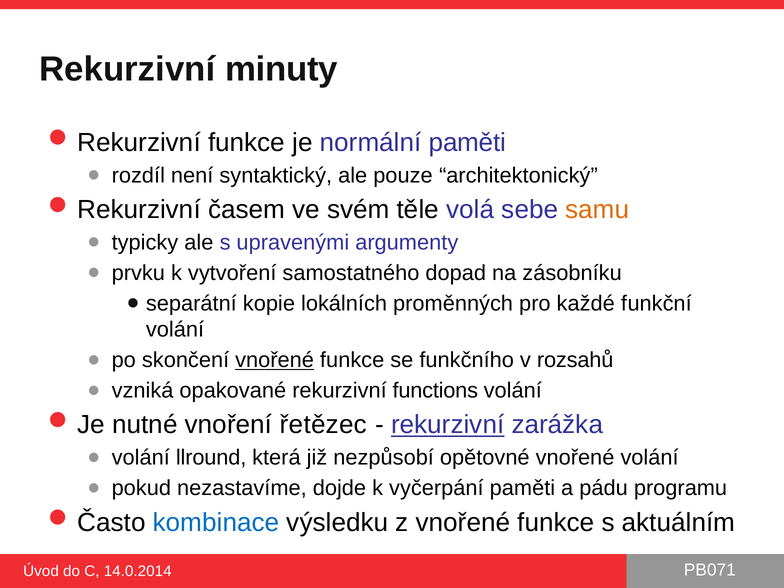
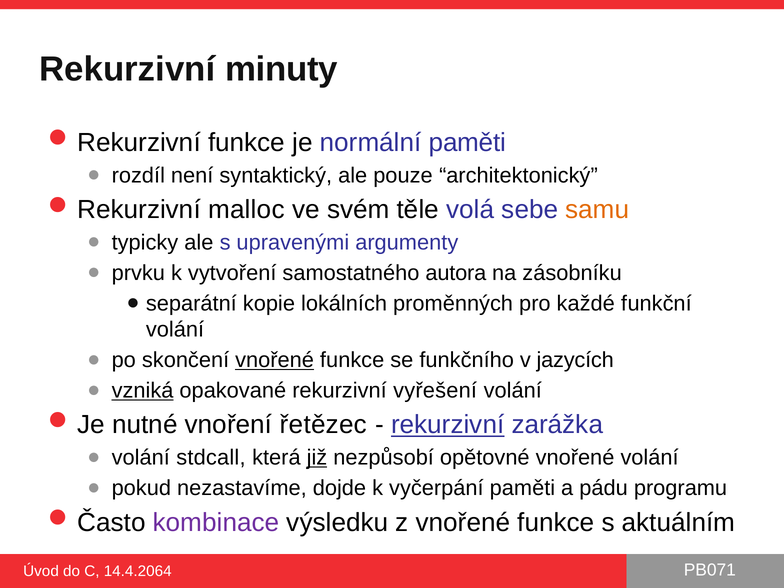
časem: časem -> malloc (246, 210)
dopad: dopad -> autora (456, 273)
rozsahů: rozsahů -> jazycích (575, 360)
vzniká underline: none -> present (143, 391)
functions: functions -> vyřešení (435, 391)
llround: llround -> stdcall (211, 458)
již underline: none -> present (317, 458)
kombinace colour: blue -> purple (216, 522)
14.0.2014: 14.0.2014 -> 14.4.2064 (138, 571)
